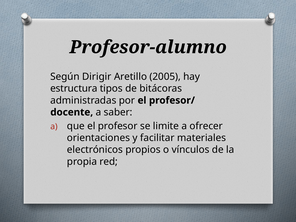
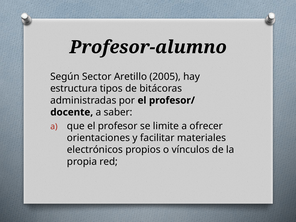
Dirigir: Dirigir -> Sector (97, 77)
